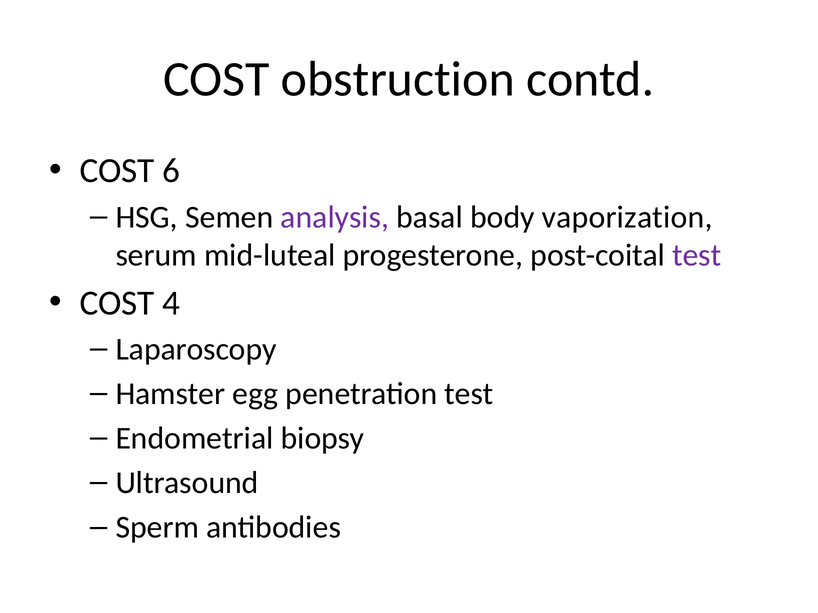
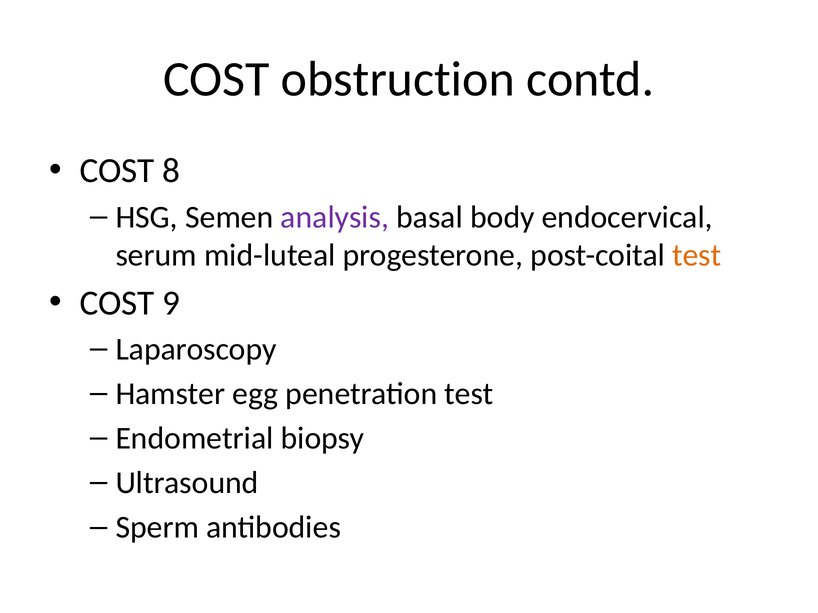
6: 6 -> 8 (171, 171)
vaporization: vaporization -> endocervical (627, 217)
test colour: purple -> orange (697, 255)
4: 4 -> 9 (171, 303)
